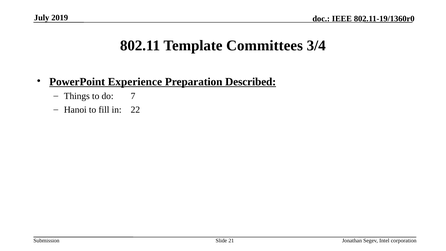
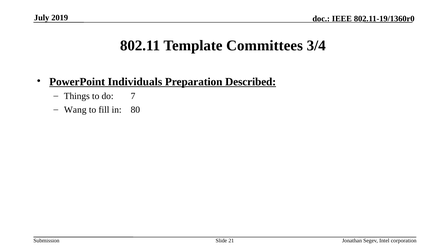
Experience: Experience -> Individuals (135, 82)
Hanoi: Hanoi -> Wang (75, 110)
22: 22 -> 80 (135, 110)
